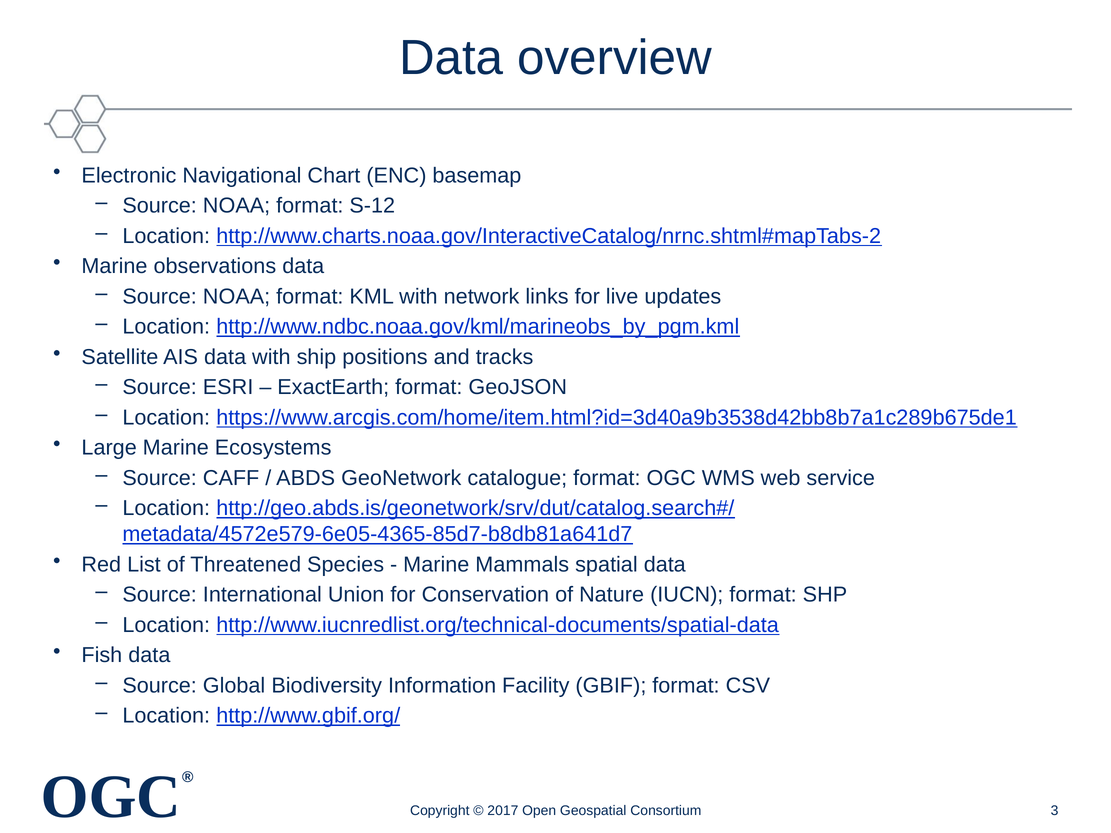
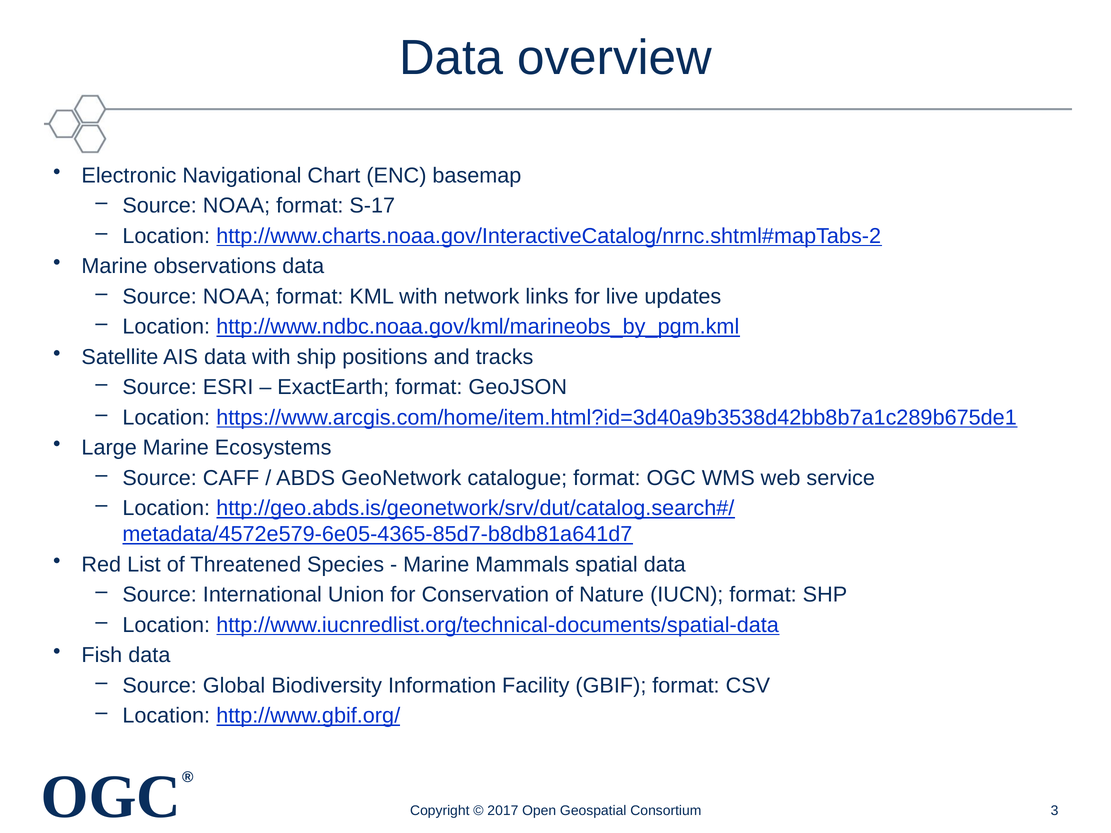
S-12: S-12 -> S-17 (372, 206)
